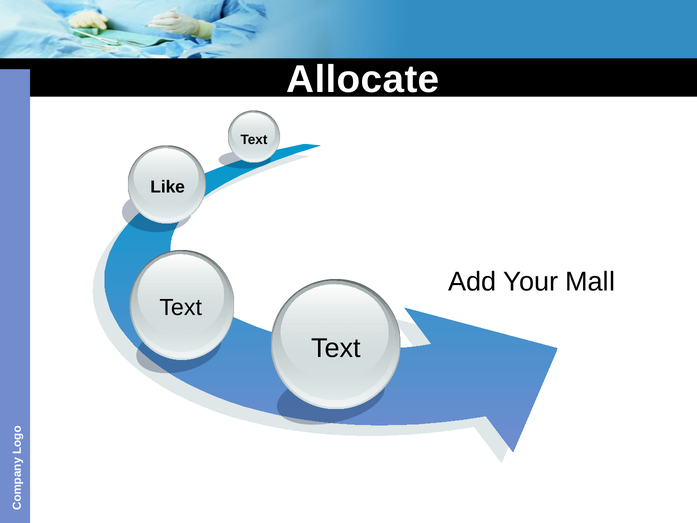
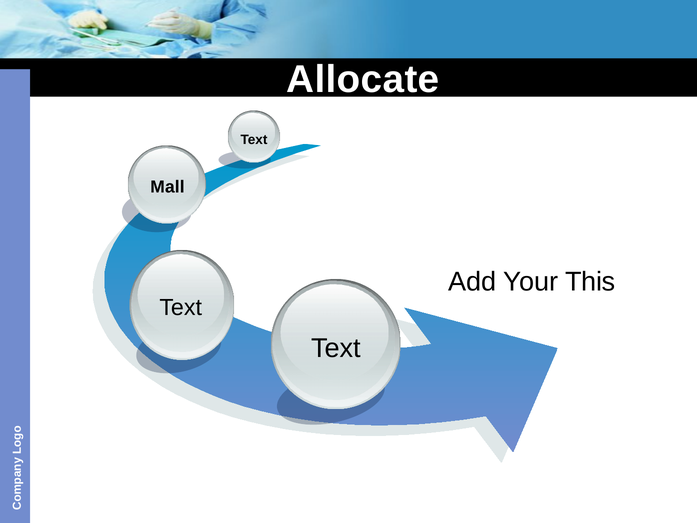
Like: Like -> Mall (168, 187)
Mall: Mall -> This (590, 281)
